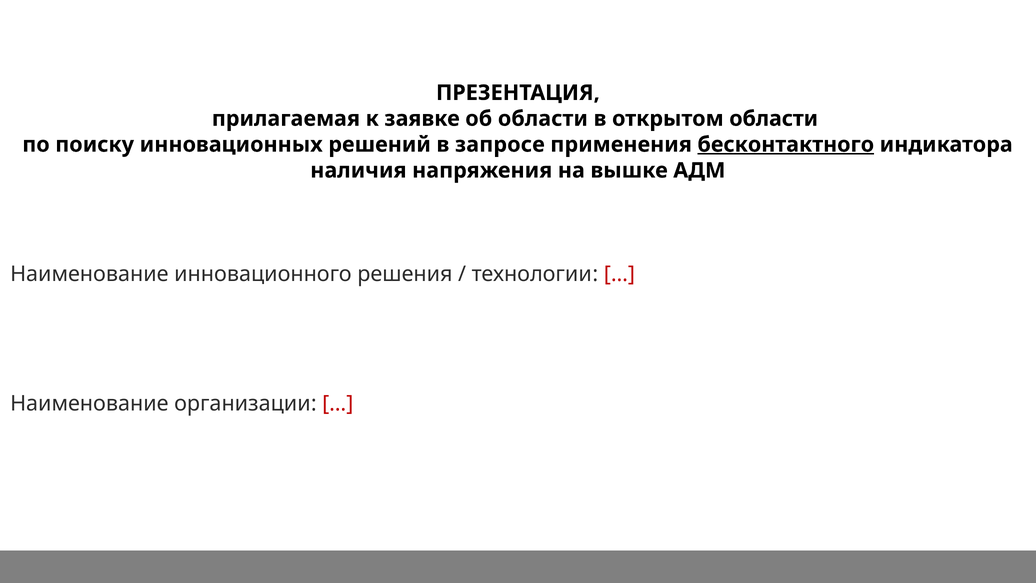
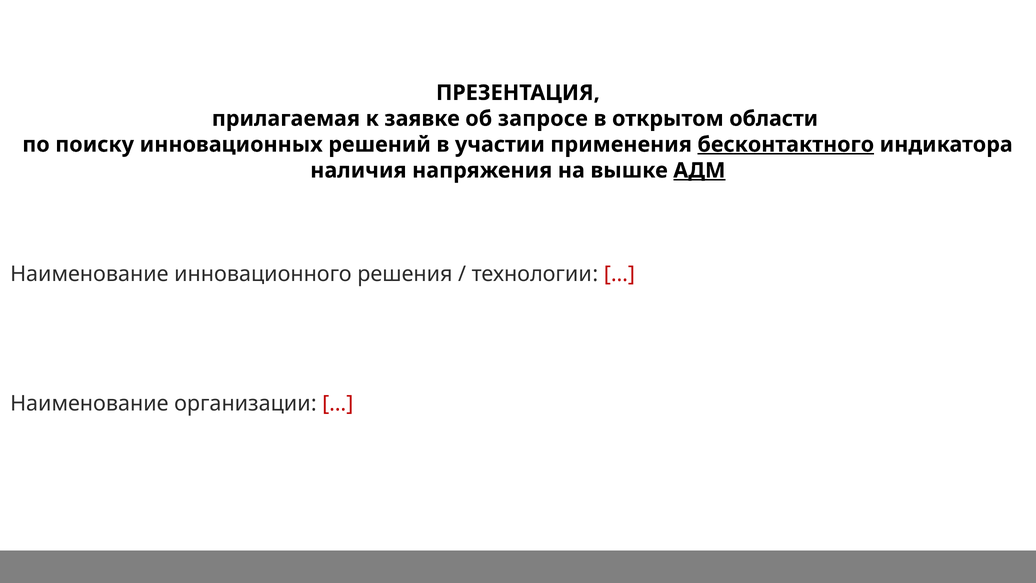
об области: области -> запросе (543, 119)
запросе: запросе -> участии (500, 145)
АДМ underline: none -> present (699, 170)
